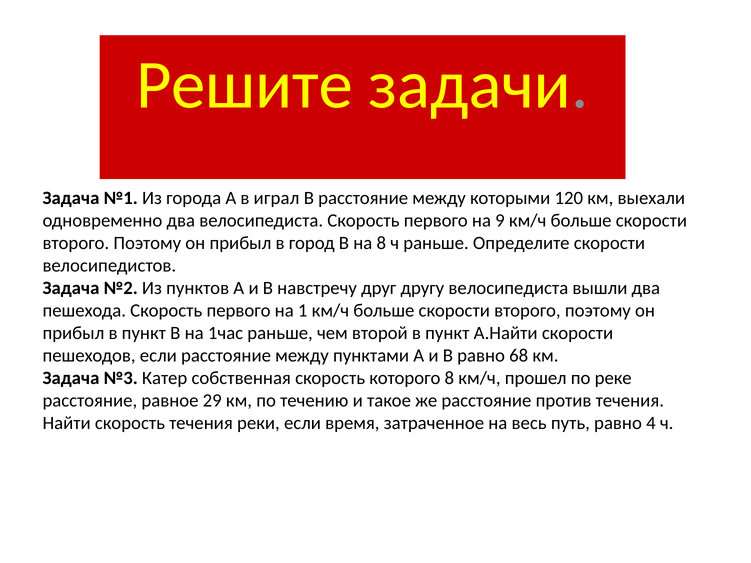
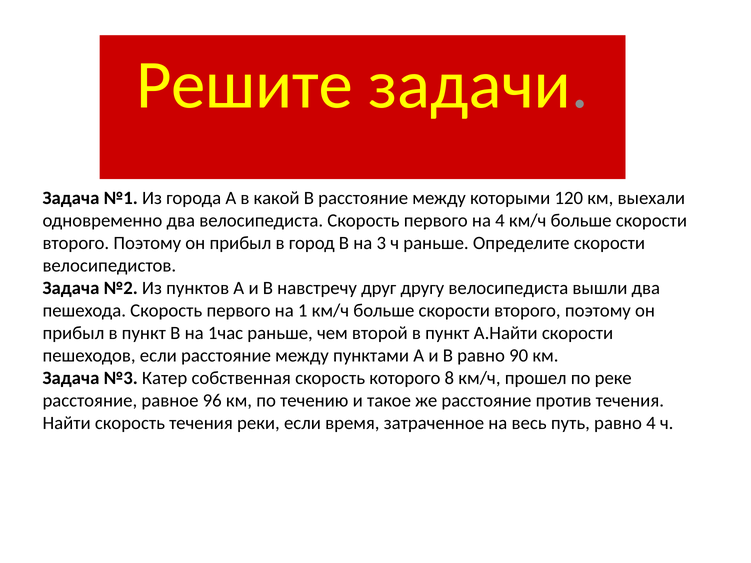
играл: играл -> какой (277, 198)
на 9: 9 -> 4 (500, 221)
на 8: 8 -> 3 (381, 243)
68: 68 -> 90 (519, 356)
29: 29 -> 96 (212, 401)
